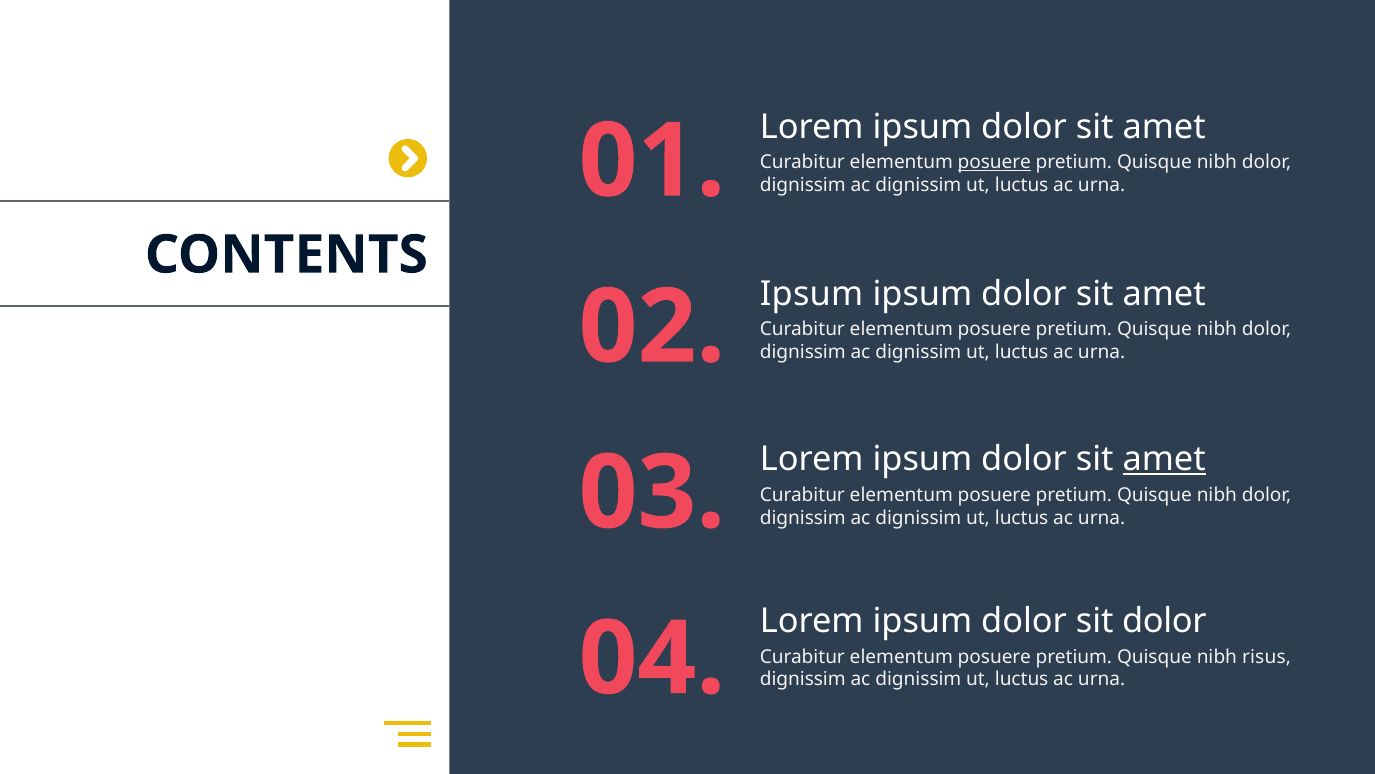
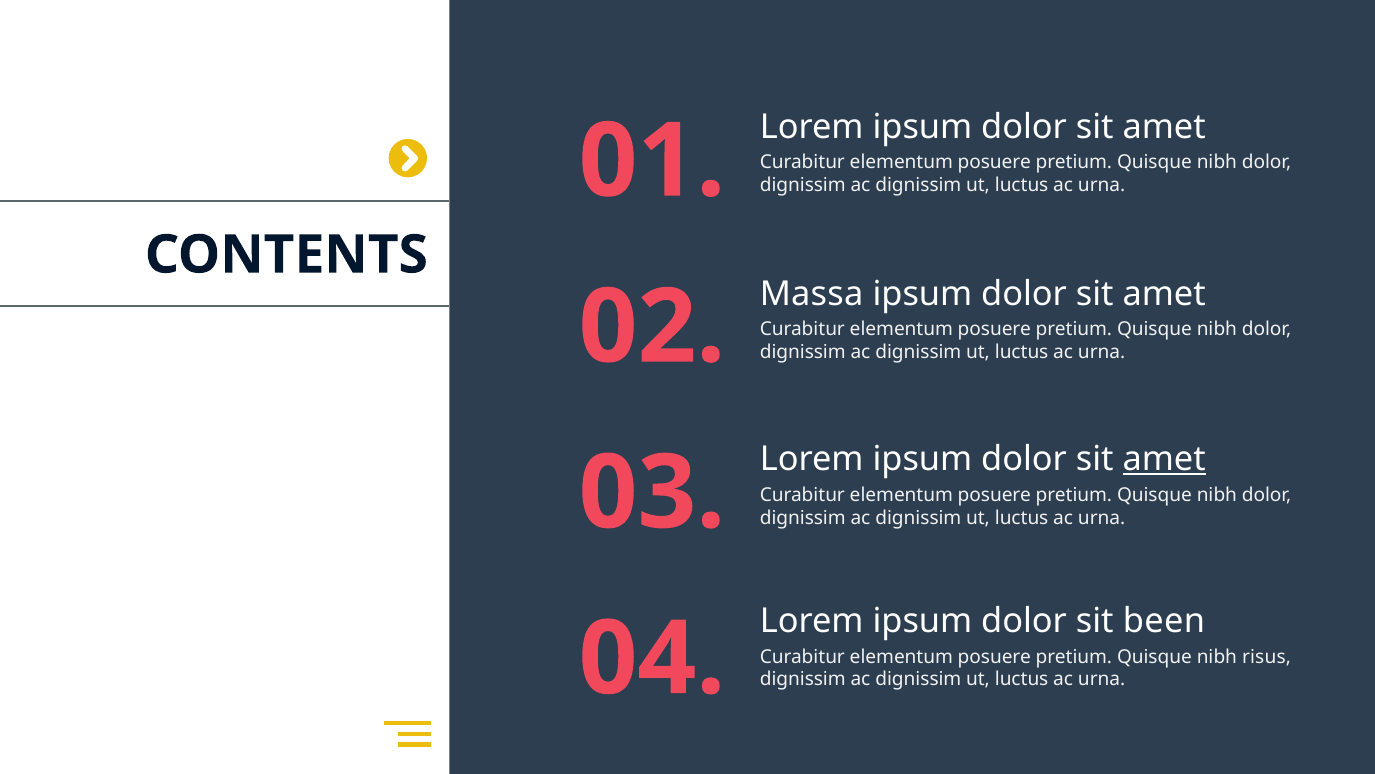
posuere underline: present -> none (994, 162)
Ipsum: Ipsum -> Massa (812, 294)
sit dolor: dolor -> been (1164, 621)
